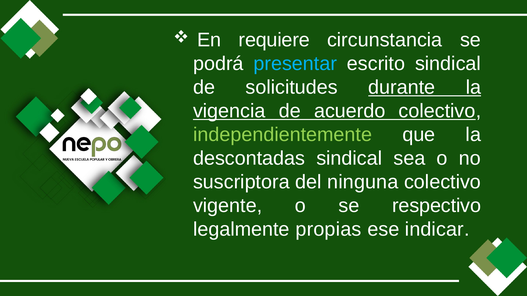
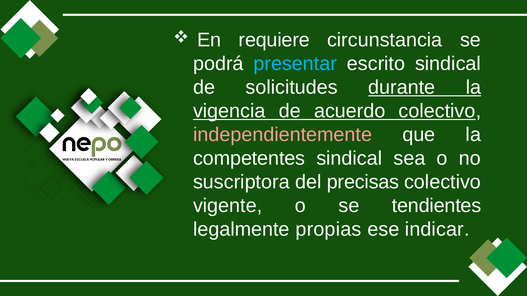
independientemente colour: light green -> pink (283, 135)
descontadas: descontadas -> competentes (249, 159)
ninguna: ninguna -> precisas (363, 182)
respectivo: respectivo -> tendientes (437, 206)
